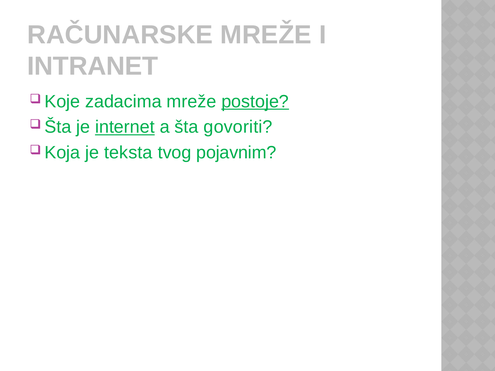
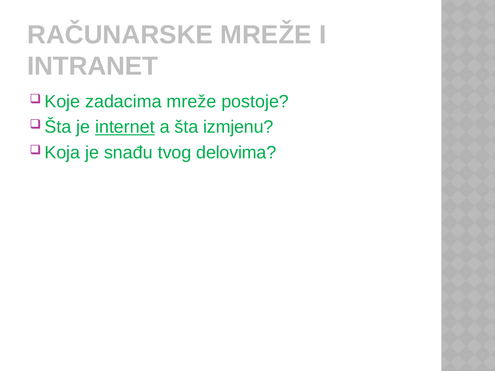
postoje underline: present -> none (255, 102)
govoriti: govoriti -> izmjenu (238, 127)
teksta: teksta -> snađu (128, 153)
pojavnim: pojavnim -> delovima (236, 153)
